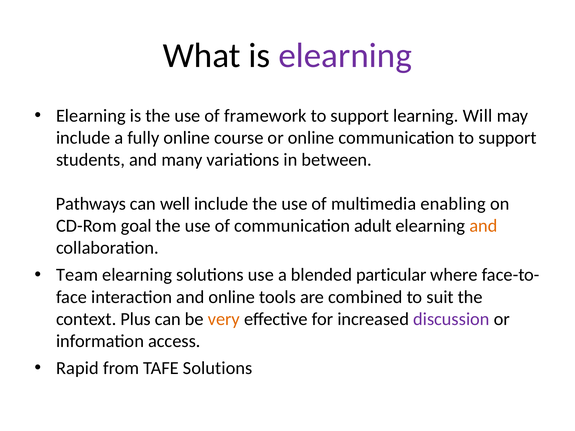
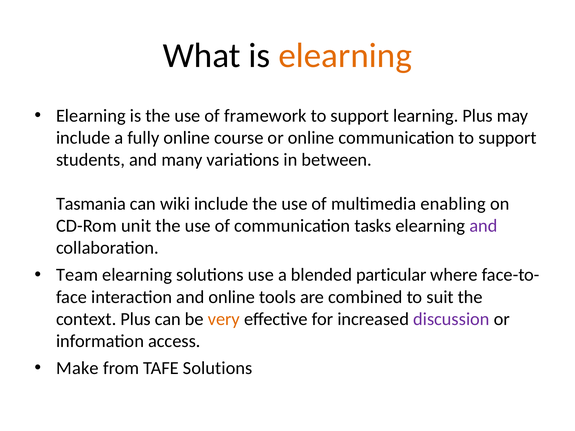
elearning colour: purple -> orange (345, 56)
learning Will: Will -> Plus (478, 116)
Pathways: Pathways -> Tasmania (91, 204)
well: well -> wiki (175, 204)
goal: goal -> unit (136, 226)
adult: adult -> tasks (373, 226)
and colour: orange -> purple (483, 226)
Rapid: Rapid -> Make (77, 368)
